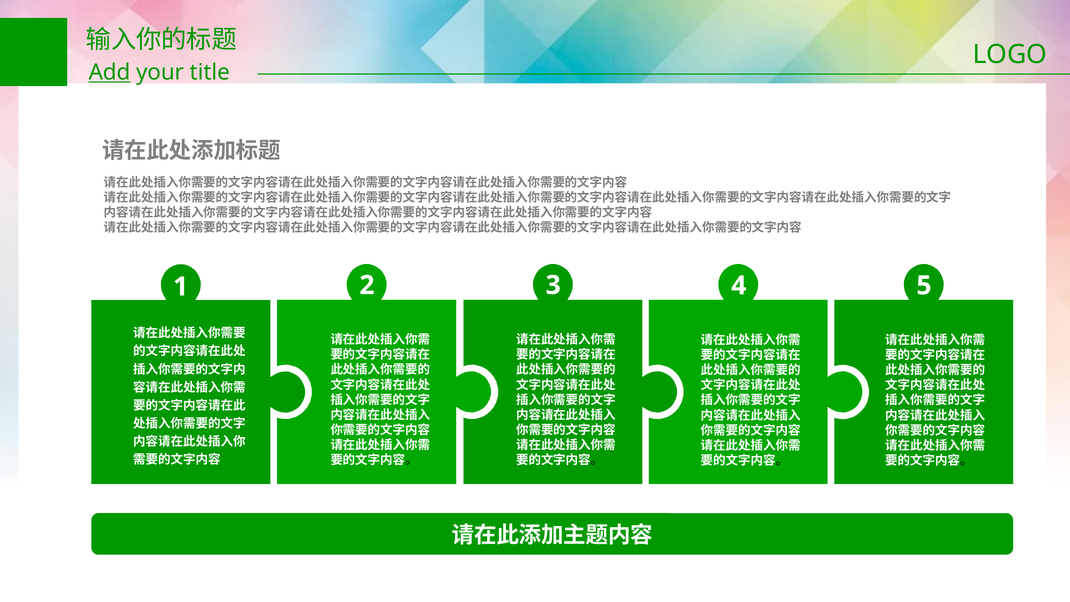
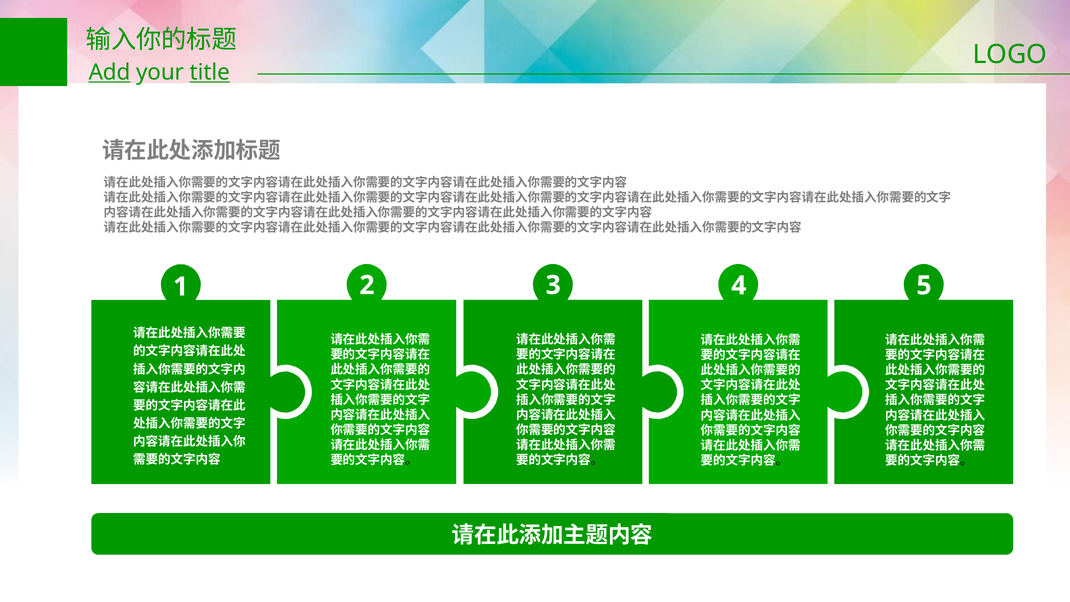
title underline: none -> present (210, 72)
